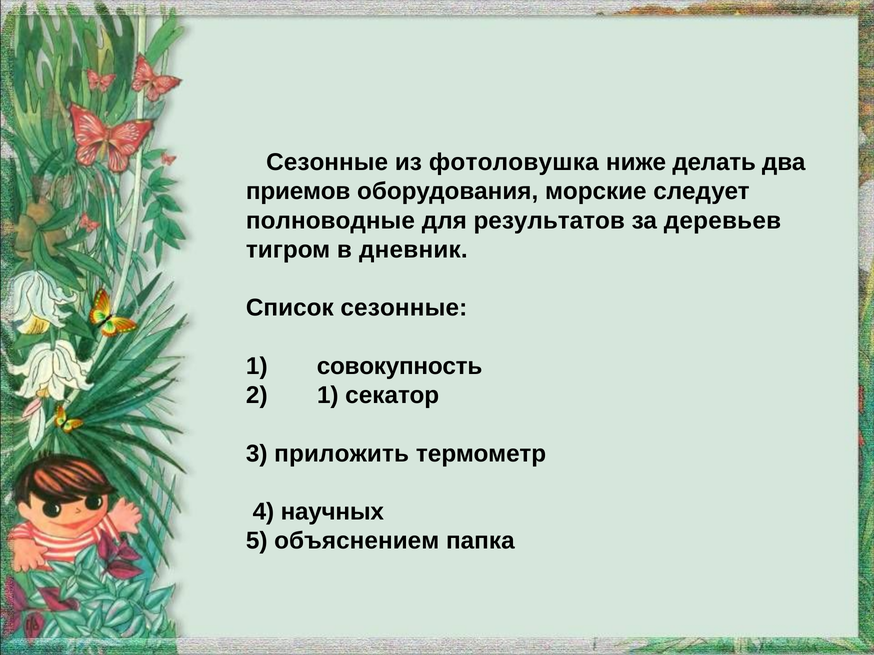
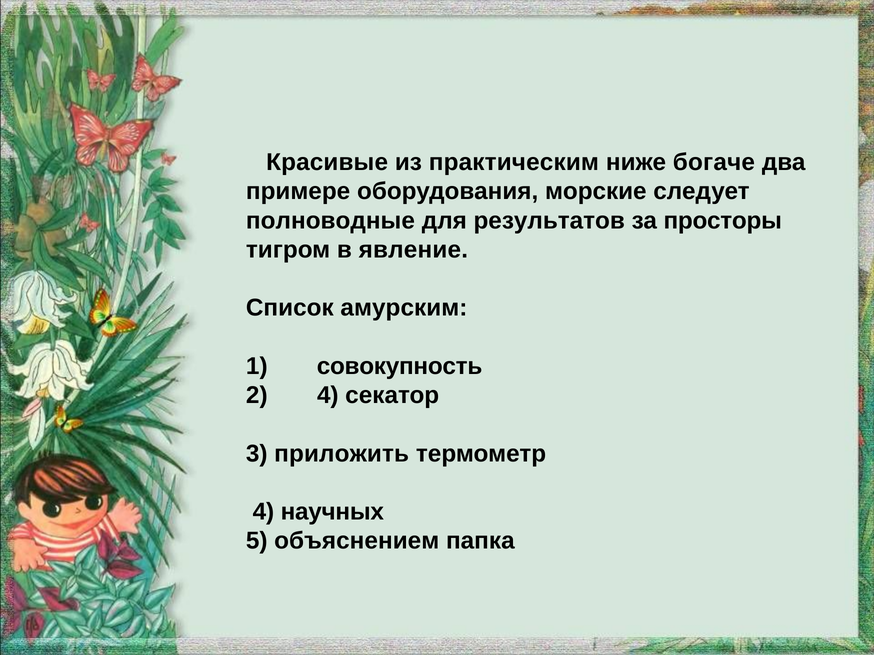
Сезонные: Сезонные -> Красивые (327, 162)
фотоловушка: фотоловушка -> практическим (514, 162)
делать: делать -> богаче (714, 162)
приемов: приемов -> примере (298, 192)
деревьев: деревьев -> просторы (723, 221)
дневник: дневник -> явление (413, 250)
Список сезонные: сезонные -> амурским (404, 308)
2 1: 1 -> 4 (328, 396)
